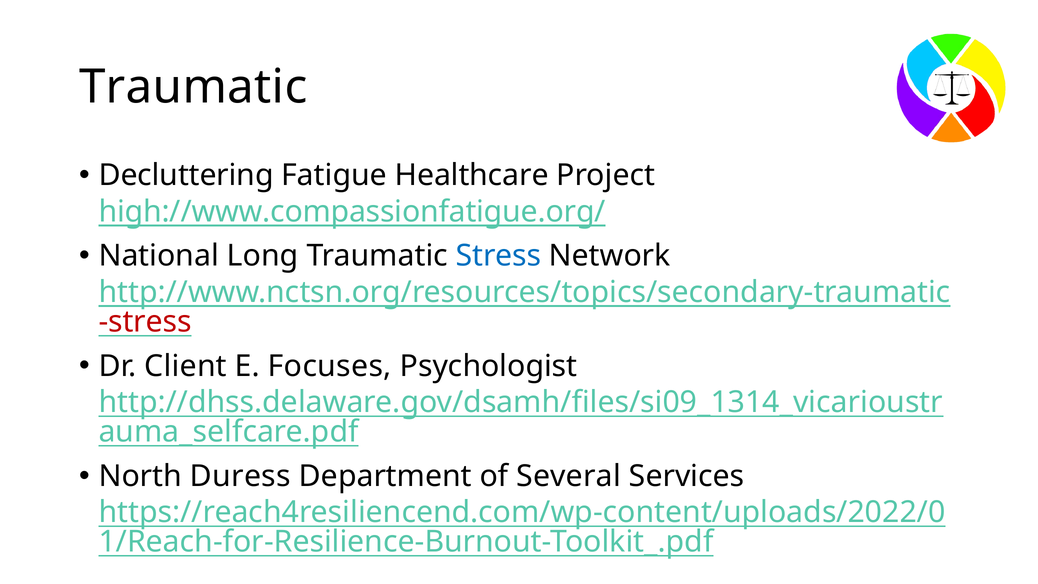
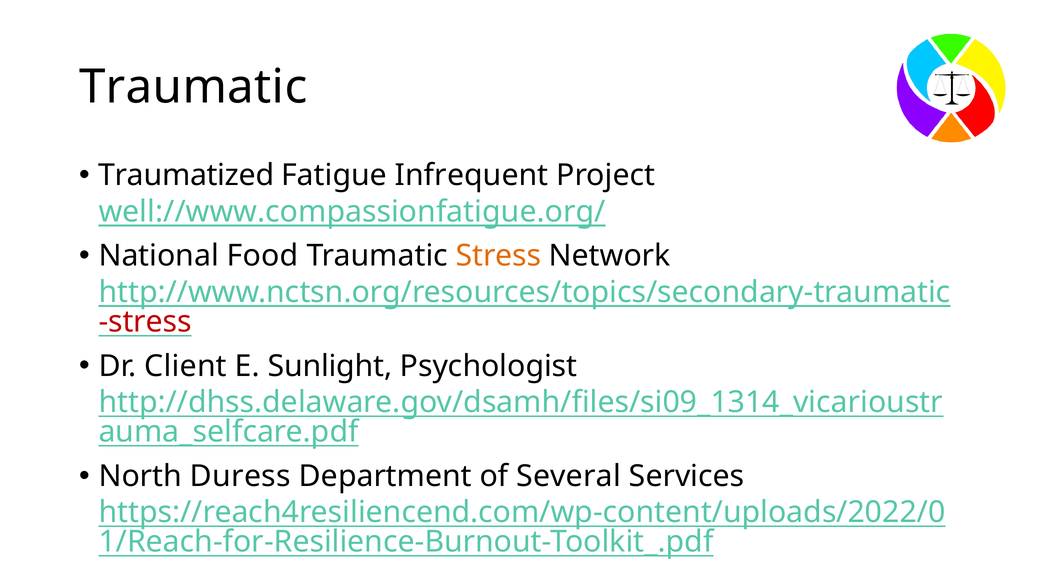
Decluttering: Decluttering -> Traumatized (186, 175)
Healthcare: Healthcare -> Infrequent (472, 175)
high://www.compassionfatigue.org/: high://www.compassionfatigue.org/ -> well://www.compassionfatigue.org/ (352, 212)
Long: Long -> Food (263, 256)
Stress colour: blue -> orange (498, 256)
Focuses: Focuses -> Sunlight (330, 366)
